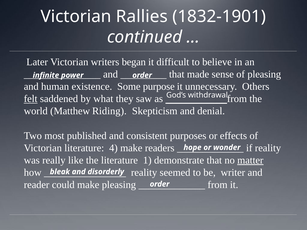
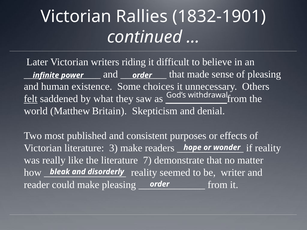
began: began -> riding (134, 62)
purpose: purpose -> choices (159, 87)
Riding: Riding -> Britain (109, 111)
4: 4 -> 3 (113, 148)
1: 1 -> 7 (147, 160)
matter underline: present -> none (250, 160)
